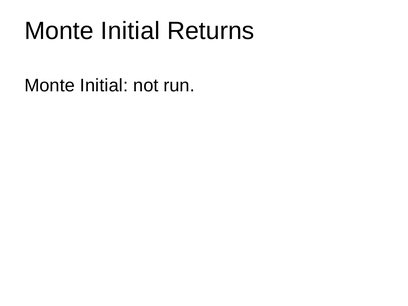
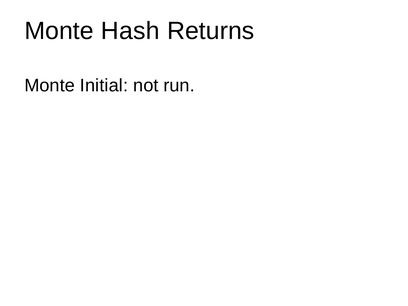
Initial: Initial -> Hash (130, 31)
